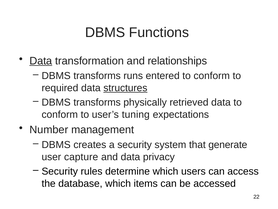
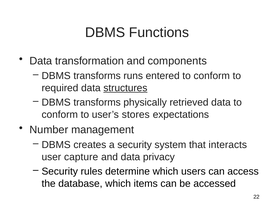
Data underline: present -> none (41, 61)
relationships: relationships -> components (177, 61)
tuning: tuning -> stores (136, 114)
generate: generate -> interacts (228, 144)
